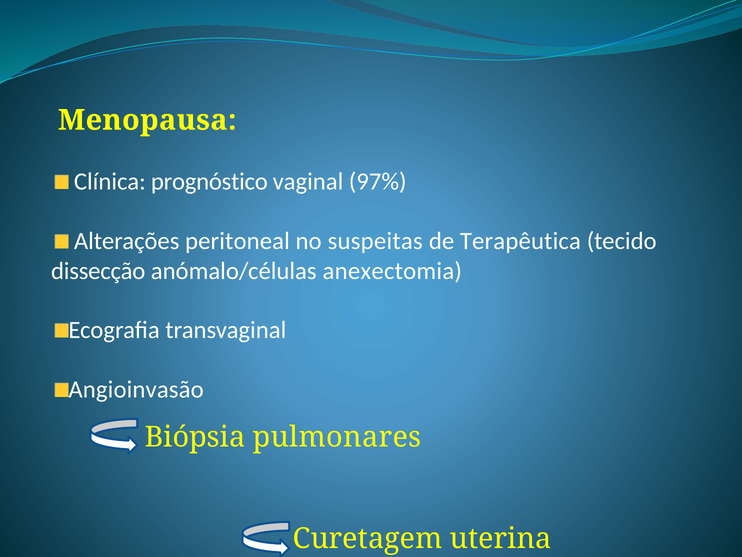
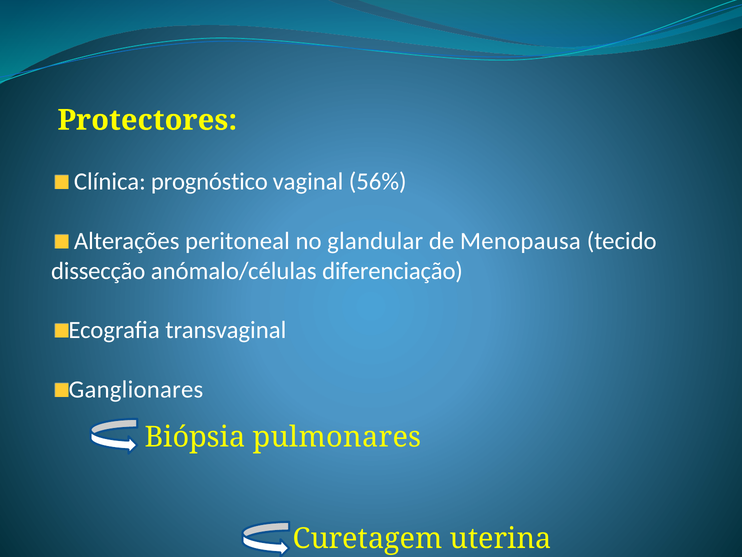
Menopausa: Menopausa -> Protectores (147, 120)
97%: 97% -> 56% (378, 182)
suspeitas: suspeitas -> glandular (375, 241)
Terapêutica: Terapêutica -> Menopausa (520, 241)
anexectomia: anexectomia -> diferenciação (393, 271)
Angioinvasão: Angioinvasão -> Ganglionares (136, 389)
